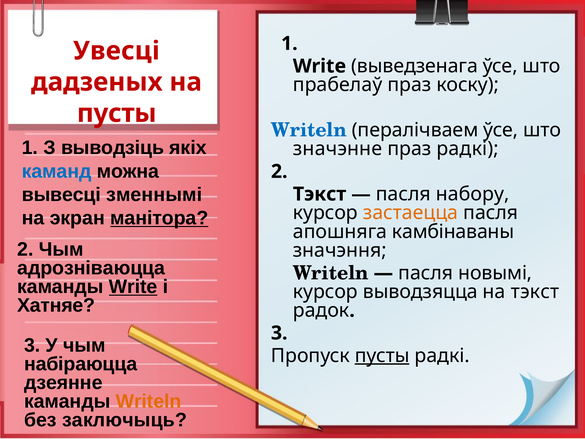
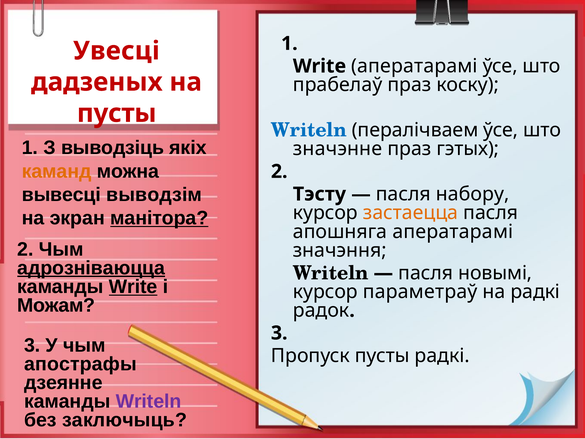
Write выведзенага: выведзенага -> аператарамі (414, 66)
праз радкі: радкі -> гэтых (468, 149)
каманд colour: blue -> orange (57, 171)
зменнымі: зменнымі -> выводзім (154, 195)
Тэкст: Тэкст -> Тэсту (319, 194)
апошняга камбінаваны: камбінаваны -> аператарамі (453, 231)
адрозніваюцца underline: none -> present (91, 268)
выводзяцца: выводзяцца -> параметраў (420, 291)
на тэкст: тэкст -> радкі (535, 291)
Хатняе: Хатняе -> Можам (56, 305)
пусты underline: present -> none (382, 355)
набіраюцца: набіраюцца -> апострафы (80, 364)
Writeln colour: orange -> purple (149, 401)
